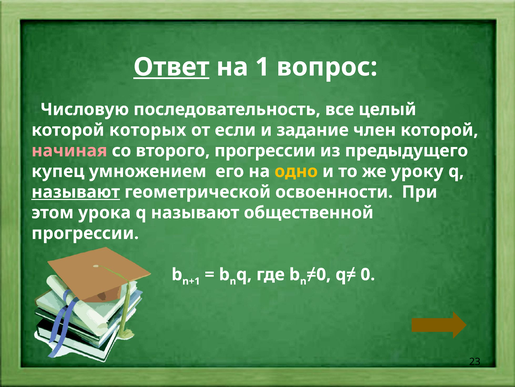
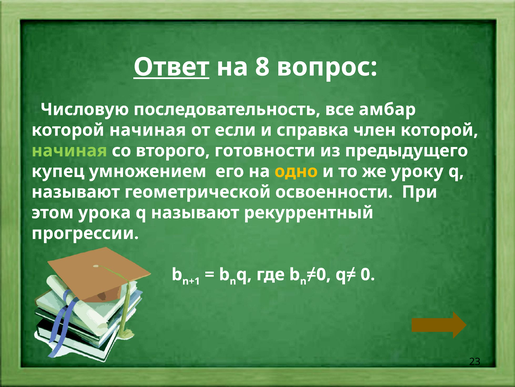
1: 1 -> 8 (262, 67)
целый: целый -> амбар (387, 109)
которых: которых -> начиная (148, 130)
задание: задание -> справка (313, 130)
начиная colour: pink -> light green (69, 150)
второго прогрессии: прогрессии -> готовности (265, 150)
называют underline: present -> none (76, 192)
общественной: общественной -> рекуррентный (309, 212)
